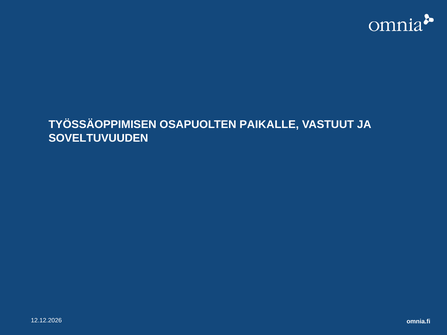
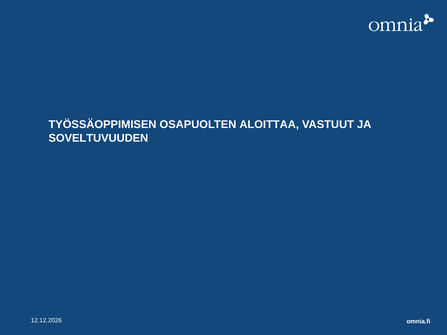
PAIKALLE: PAIKALLE -> ALOITTAA (269, 125)
